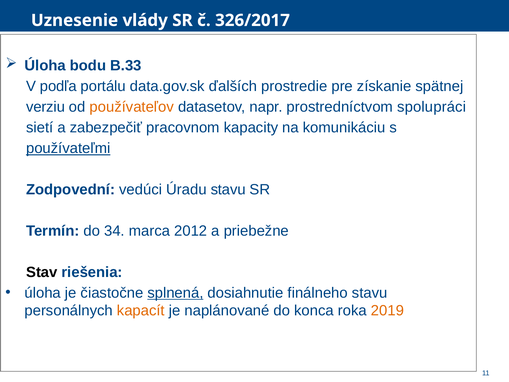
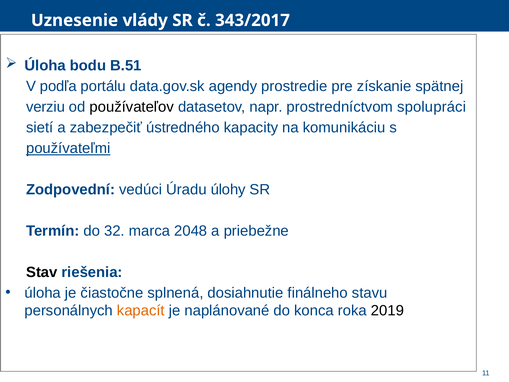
326/2017: 326/2017 -> 343/2017 (253, 20)
B.33: B.33 -> B.51 (126, 66)
ďalších: ďalších -> agendy (233, 86)
používateľov colour: orange -> black (132, 107)
pracovnom: pracovnom -> ústredného (183, 128)
Úradu stavu: stavu -> úlohy (228, 190)
34: 34 -> 32 (114, 231)
2012: 2012 -> 2048 (191, 231)
splnená underline: present -> none (175, 293)
2019 colour: orange -> black (387, 311)
